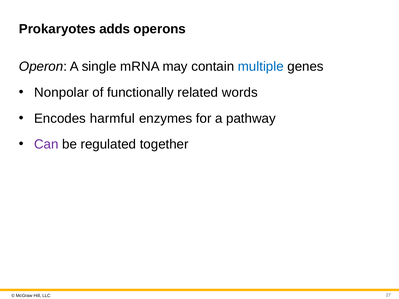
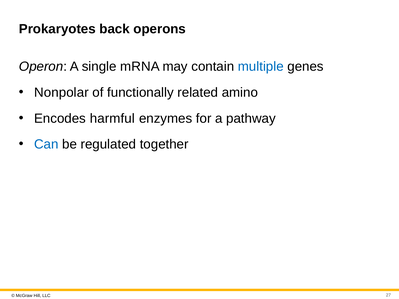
adds: adds -> back (115, 29)
words: words -> amino (240, 93)
Can colour: purple -> blue (46, 144)
